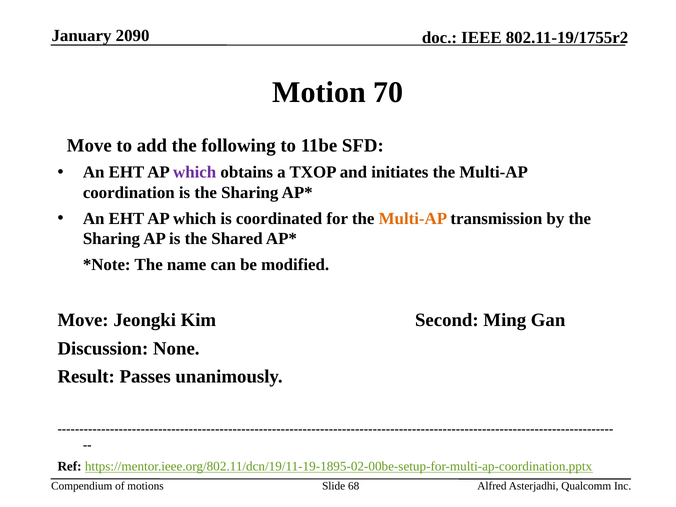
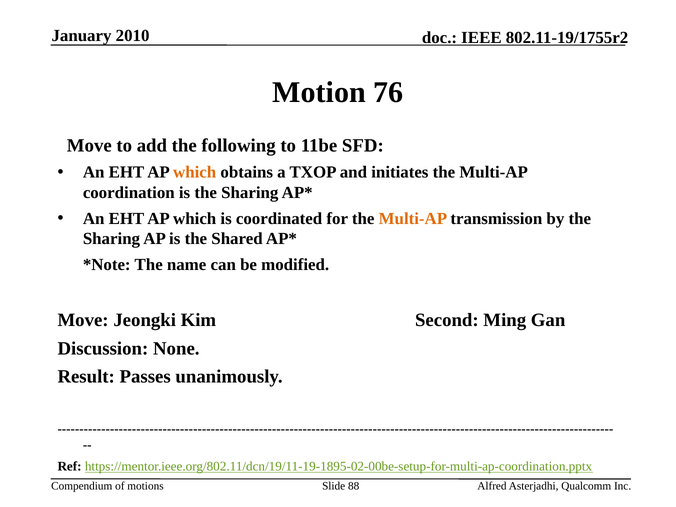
2090: 2090 -> 2010 (133, 36)
70: 70 -> 76 (388, 92)
which colour: purple -> orange (195, 172)
68: 68 -> 88 (354, 486)
